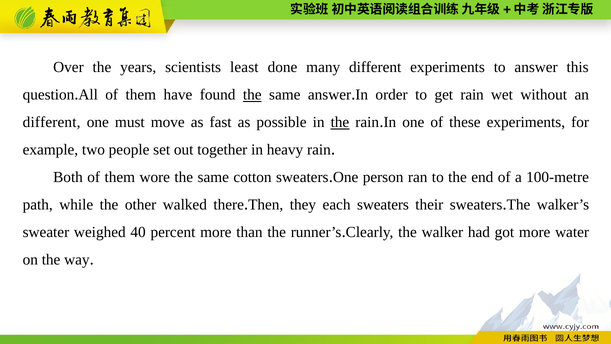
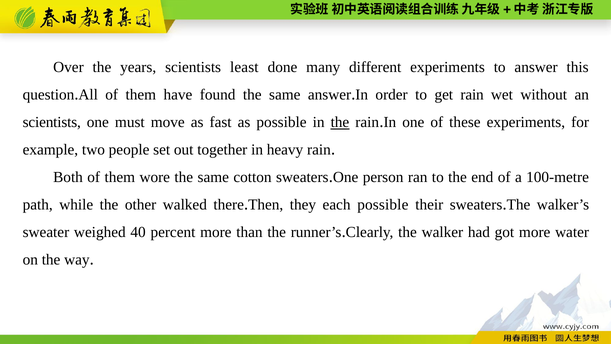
the underline: present -> none (252, 95)
different: different -> scientists (52, 122)
each sweaters: sweaters -> possible (383, 205)
